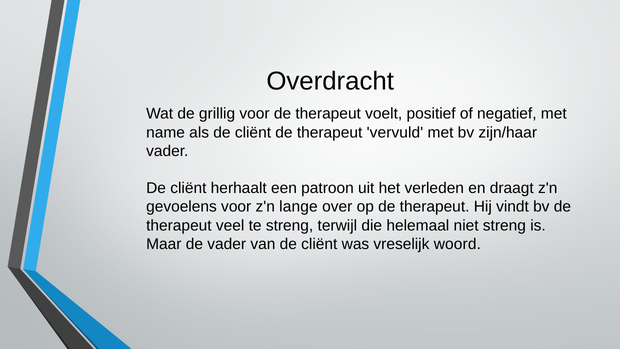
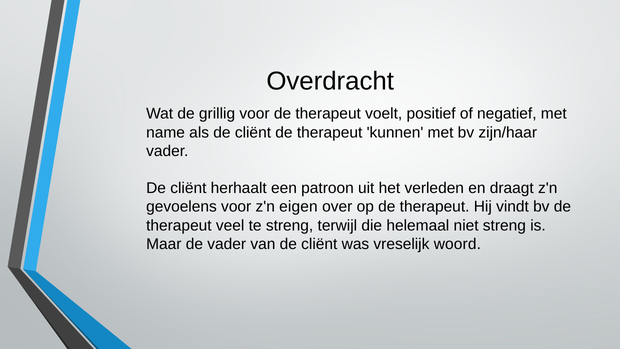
vervuld: vervuld -> kunnen (395, 132)
lange: lange -> eigen (298, 207)
